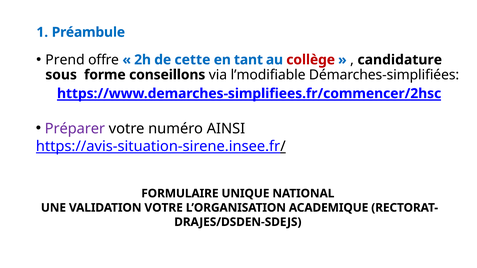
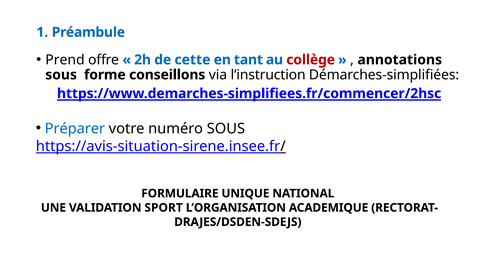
candidature: candidature -> annotations (400, 60)
l’modifiable: l’modifiable -> l’instruction (268, 75)
Préparer colour: purple -> blue (75, 129)
numéro AINSI: AINSI -> SOUS (226, 129)
VALIDATION VOTRE: VOTRE -> SPORT (164, 208)
